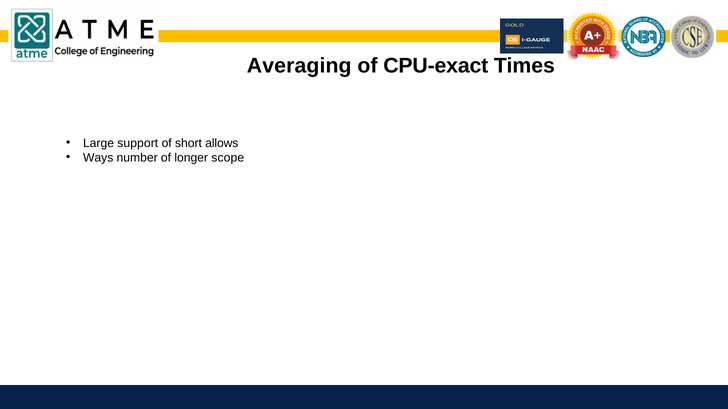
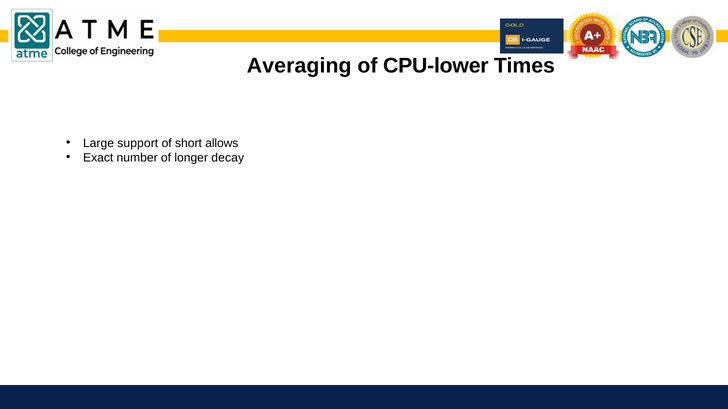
CPU-exact: CPU-exact -> CPU-lower (436, 66)
Ways: Ways -> Exact (98, 158)
scope: scope -> decay (228, 158)
